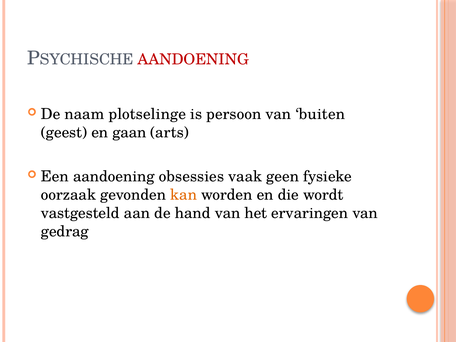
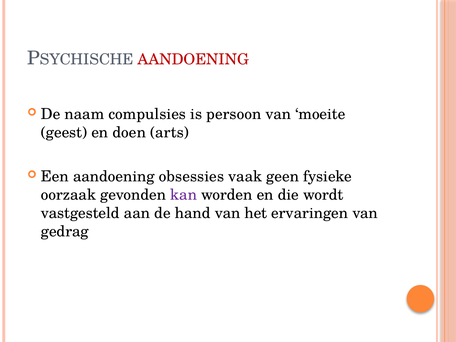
plotselinge: plotselinge -> compulsies (147, 114)
buiten: buiten -> moeite (320, 114)
gaan: gaan -> doen (129, 133)
kan colour: orange -> purple (184, 195)
